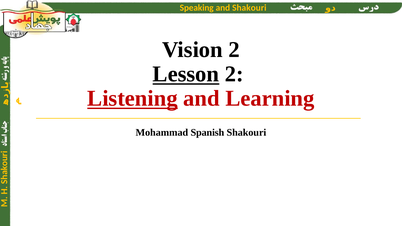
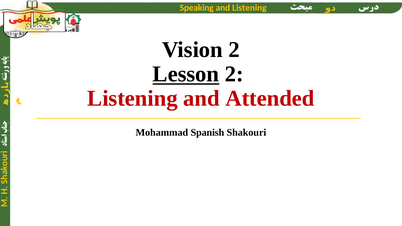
and Shakouri: Shakouri -> Listening (249, 8)
Listening underline: present -> none (132, 99)
Learning: Learning -> Attended (270, 99)
